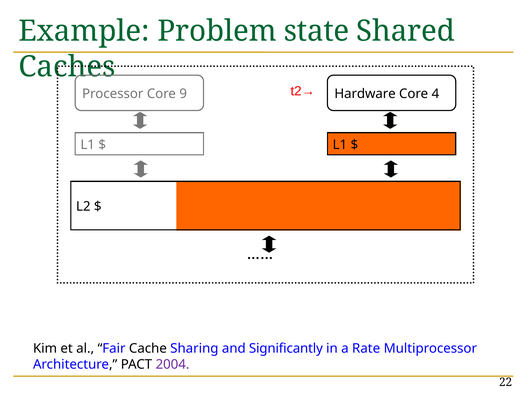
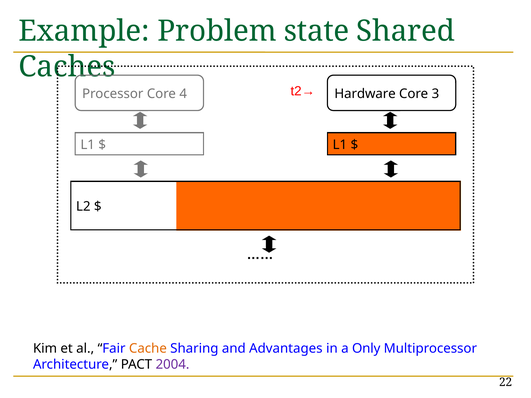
9: 9 -> 4 (183, 94)
4: 4 -> 3 (435, 94)
Cache colour: black -> orange (148, 349)
Significantly: Significantly -> Advantages (286, 349)
Rate: Rate -> Only (366, 349)
